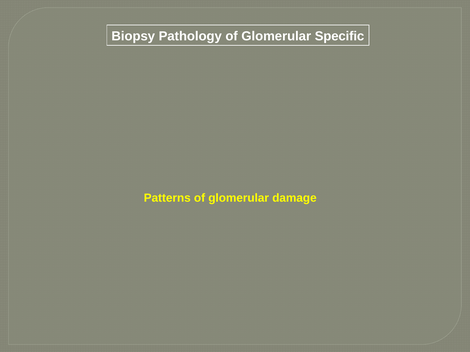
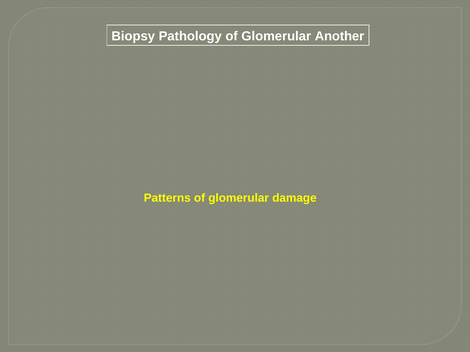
Specific: Specific -> Another (340, 36)
